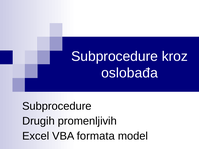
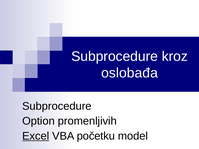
Drugih: Drugih -> Option (38, 121)
Excel underline: none -> present (36, 136)
formata: formata -> početku (96, 136)
